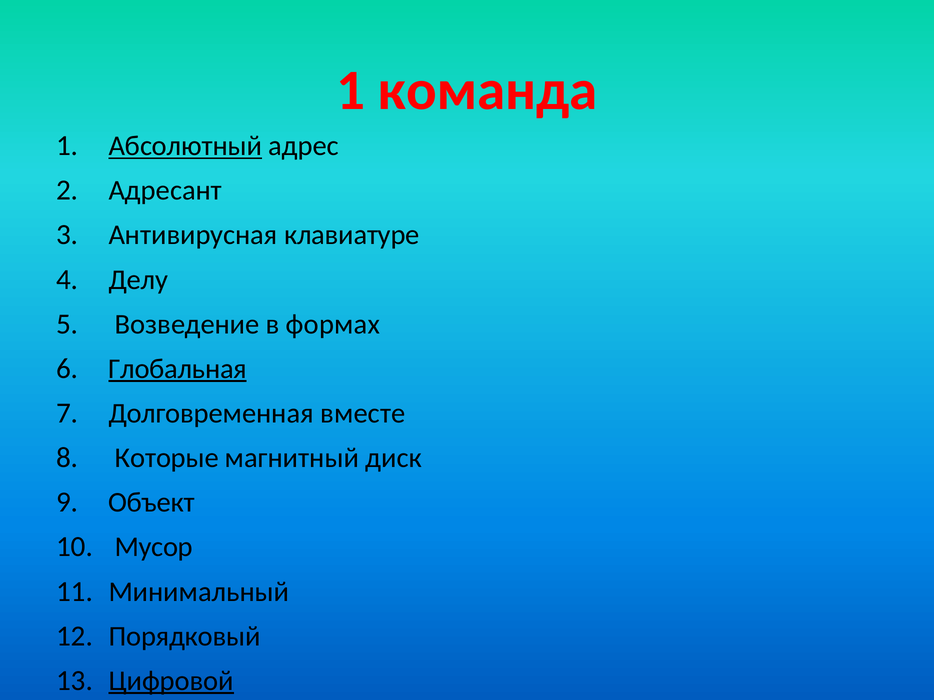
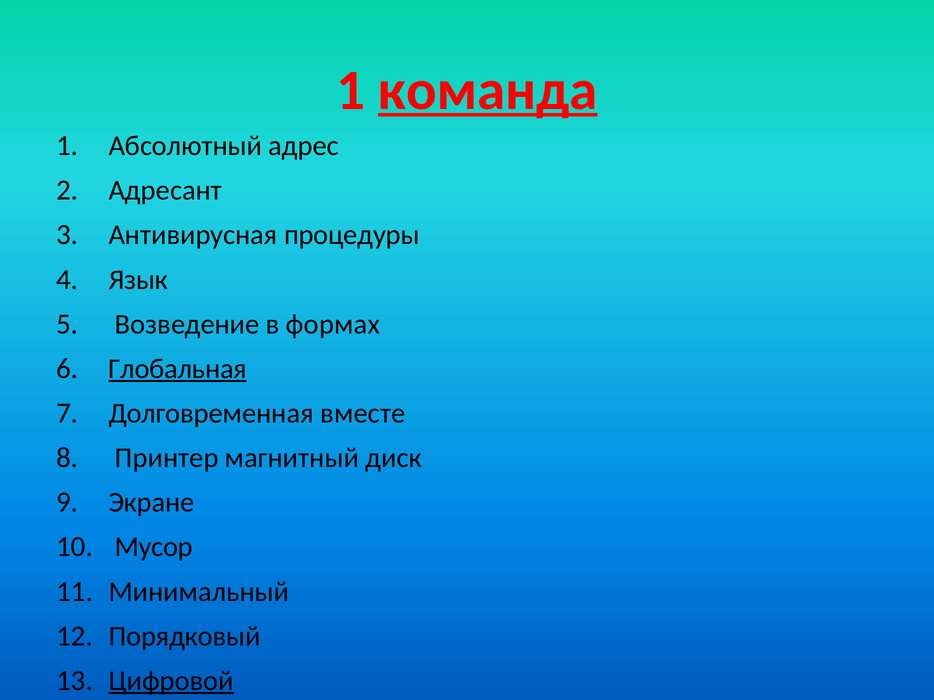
команда underline: none -> present (488, 90)
Абсолютный underline: present -> none (185, 146)
клавиатуре: клавиатуре -> процедуры (352, 235)
Делу: Делу -> Язык (138, 280)
Которые: Которые -> Принтер (167, 458)
Объект: Объект -> Экране (151, 503)
